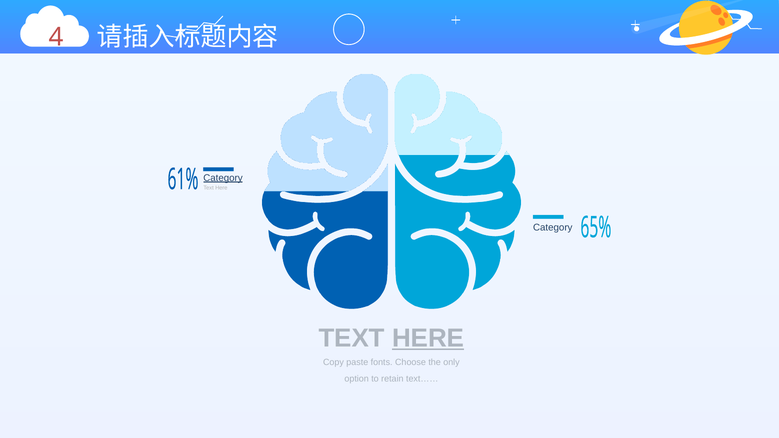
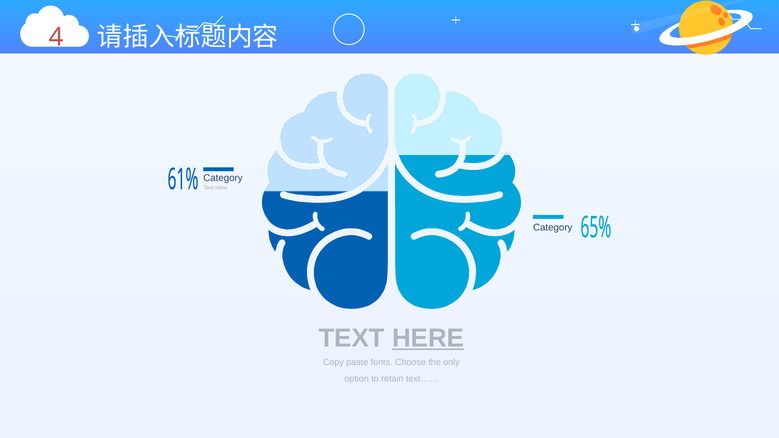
Category underline: present -> none (223, 178)
